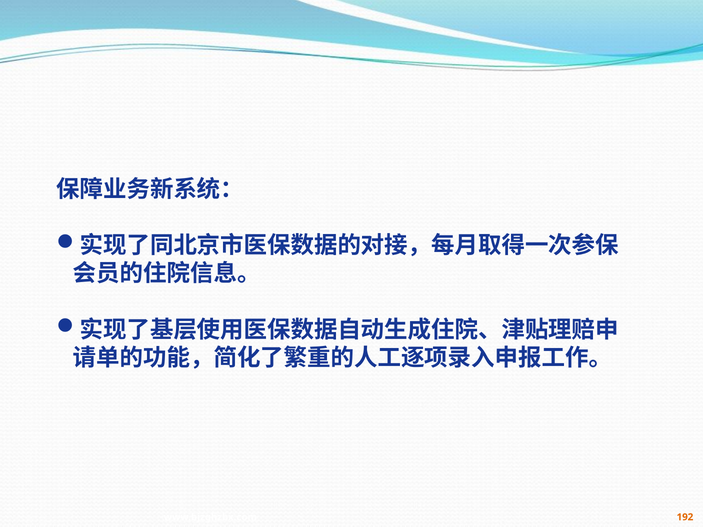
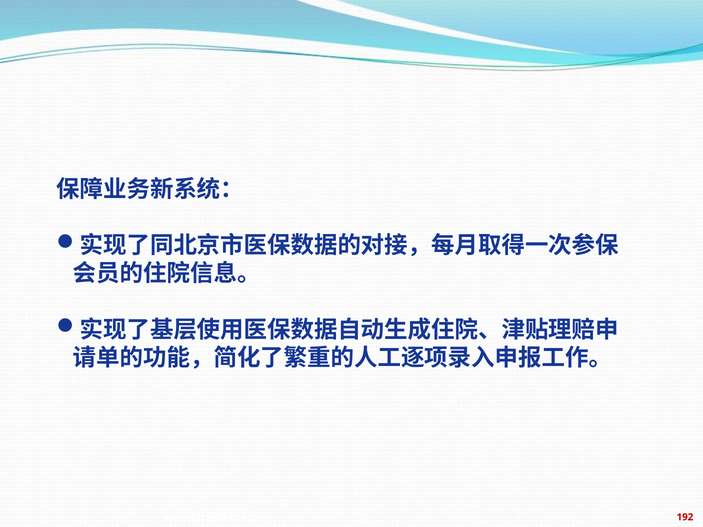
192 colour: orange -> red (685, 517)
